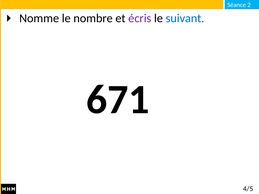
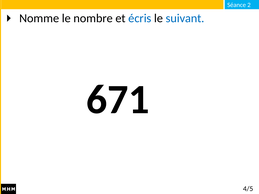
écris colour: purple -> blue (140, 18)
